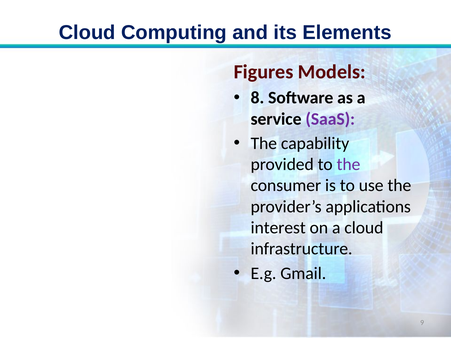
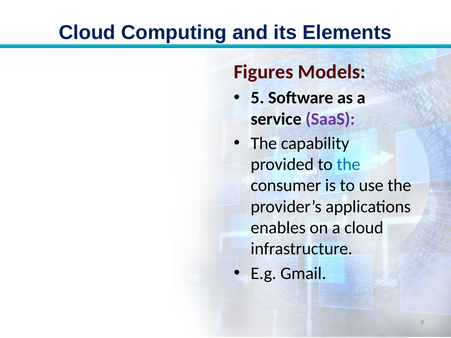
8: 8 -> 5 (257, 98)
the colour: purple -> blue (348, 165)
interest: interest -> enables (278, 228)
